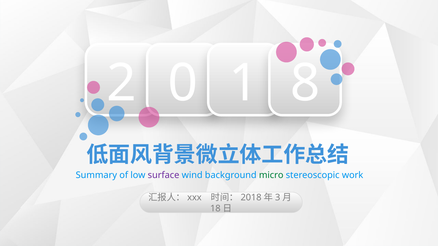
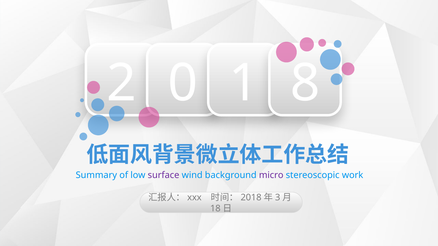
micro colour: green -> purple (271, 175)
